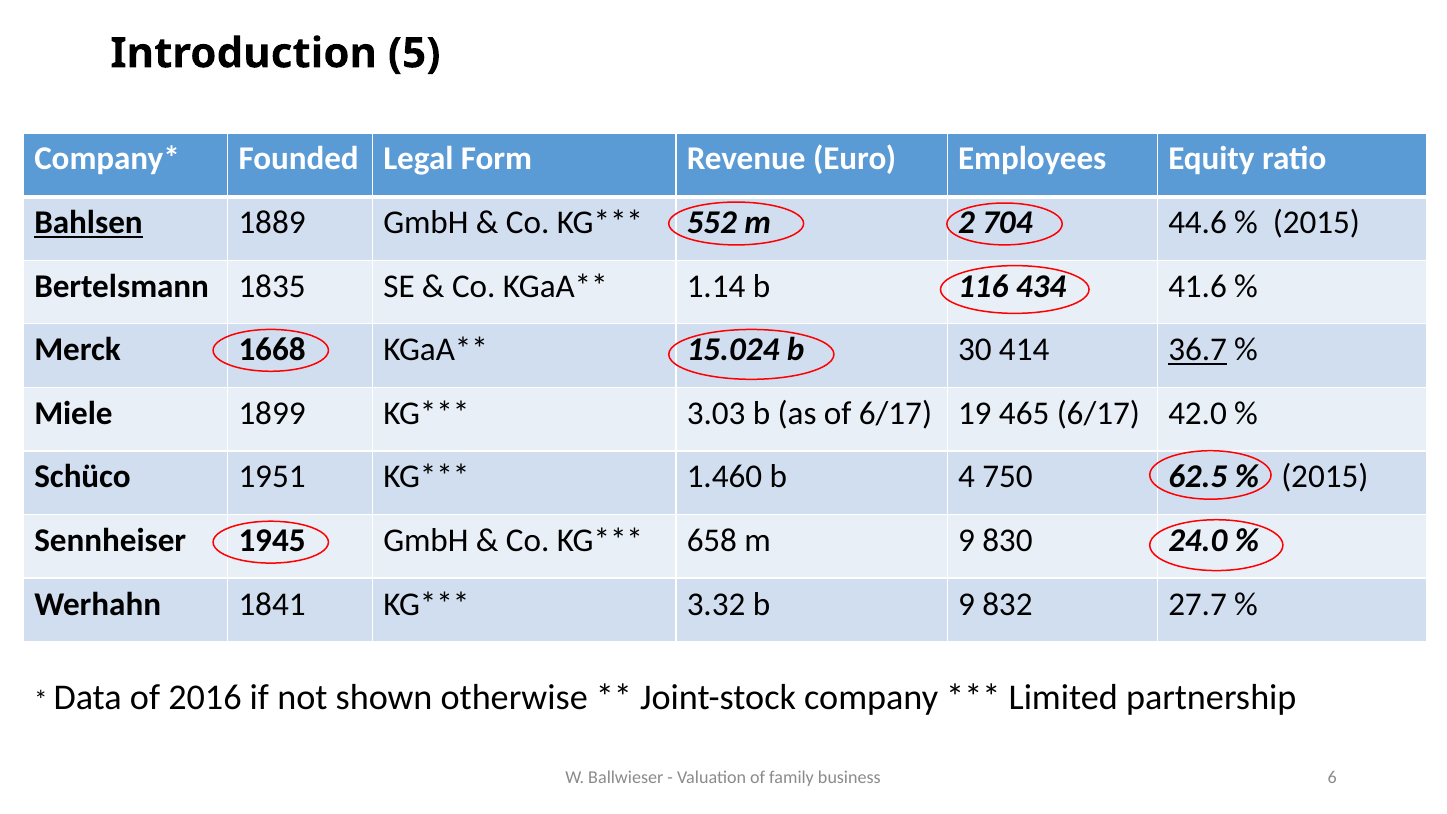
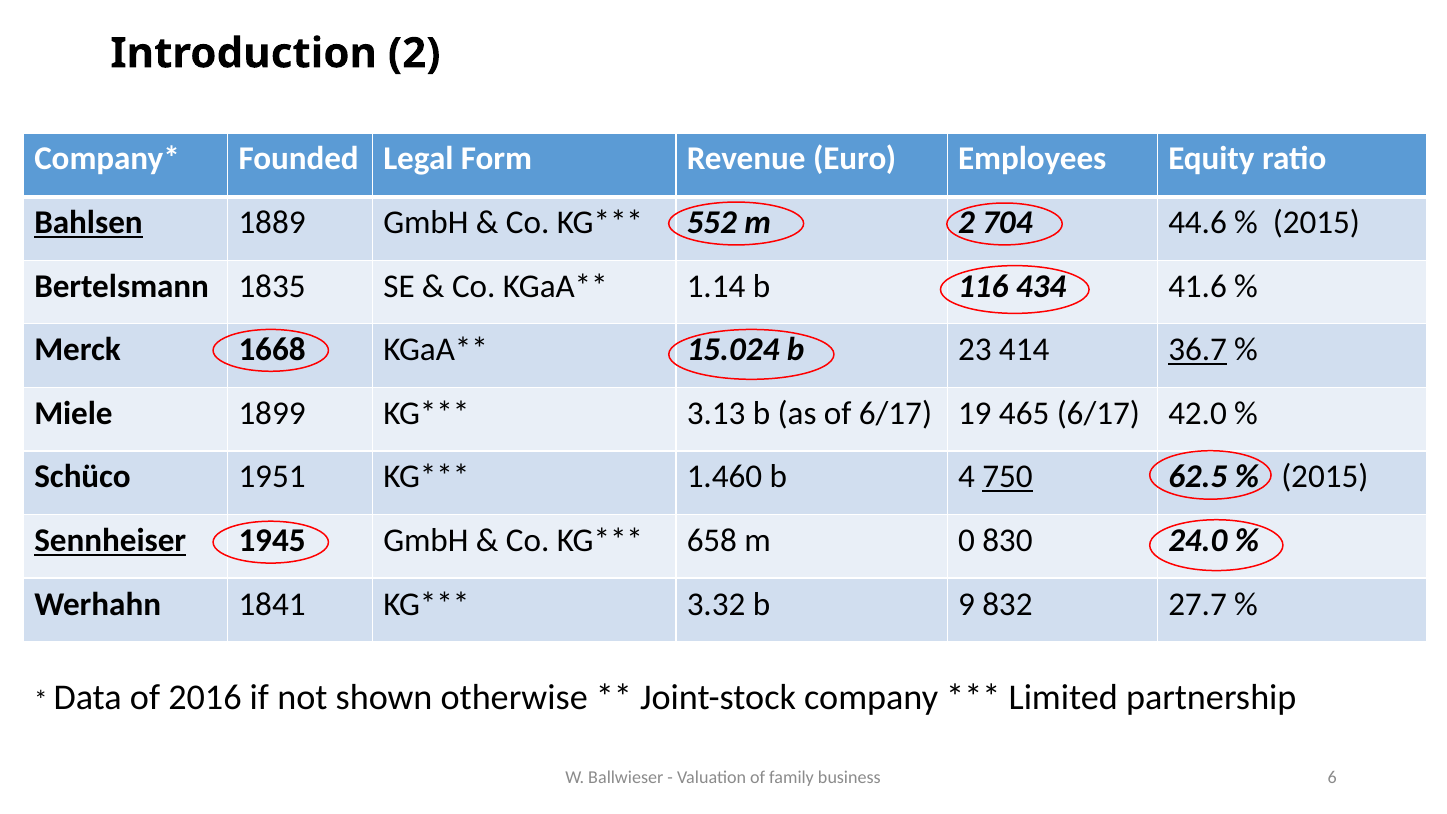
Introduction 5: 5 -> 2 (414, 53)
30: 30 -> 23 (975, 350)
3.03: 3.03 -> 3.13 (716, 413)
750 underline: none -> present (1007, 477)
Sennheiser underline: none -> present (110, 540)
m 9: 9 -> 0 (967, 540)
